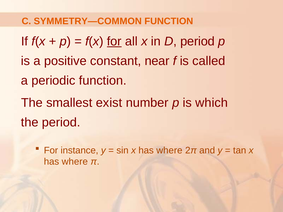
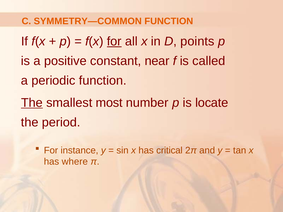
D period: period -> points (197, 41)
The underline: none -> present (32, 103)
exist: exist -> most (109, 103)
which: which -> locate (212, 103)
sin x has where: where -> critical (169, 151)
